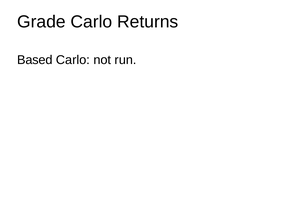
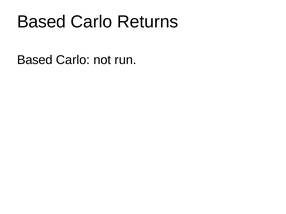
Grade: Grade -> Based (41, 22)
